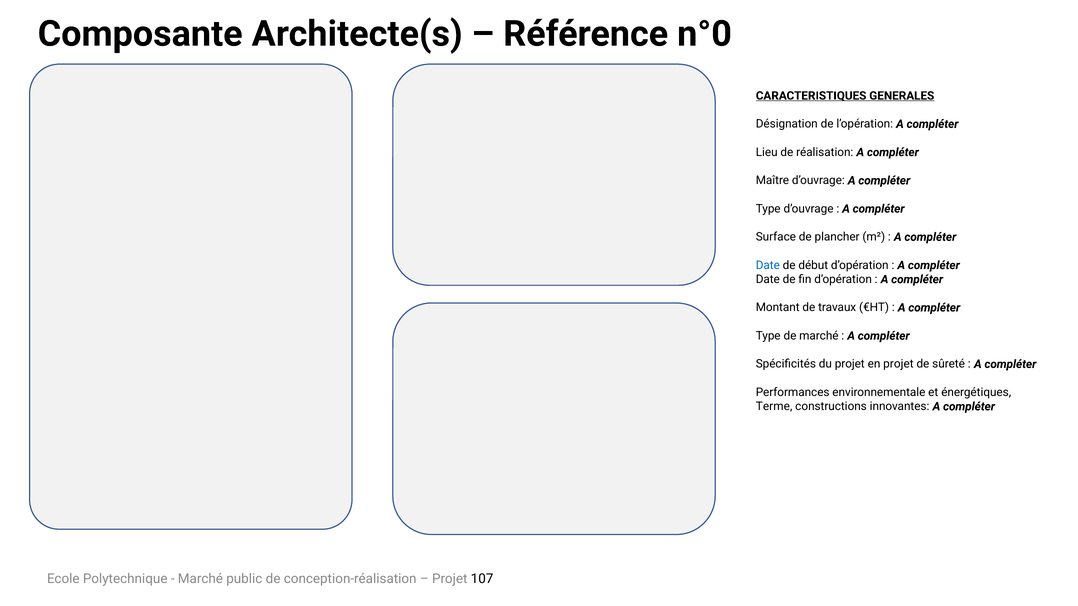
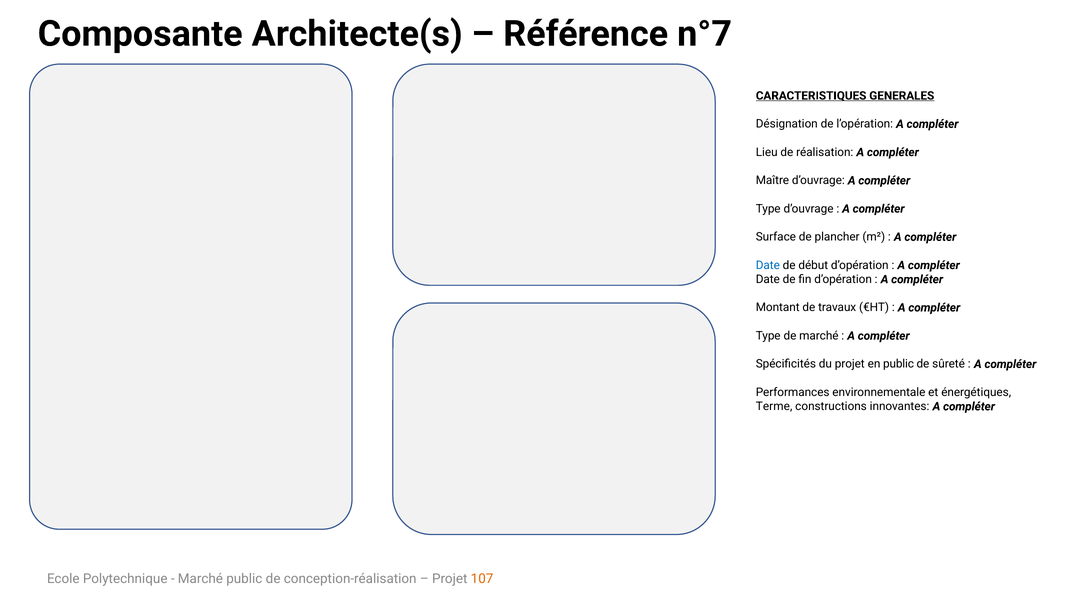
n°0: n°0 -> n°7 (705, 34)
en projet: projet -> public (899, 364)
107 colour: black -> orange (482, 579)
